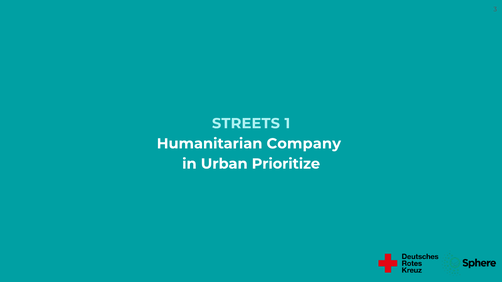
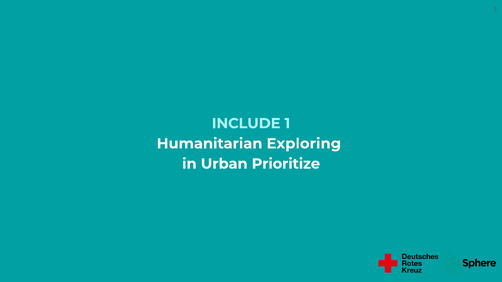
STREETS: STREETS -> INCLUDE (246, 124)
Company: Company -> Exploring (304, 144)
